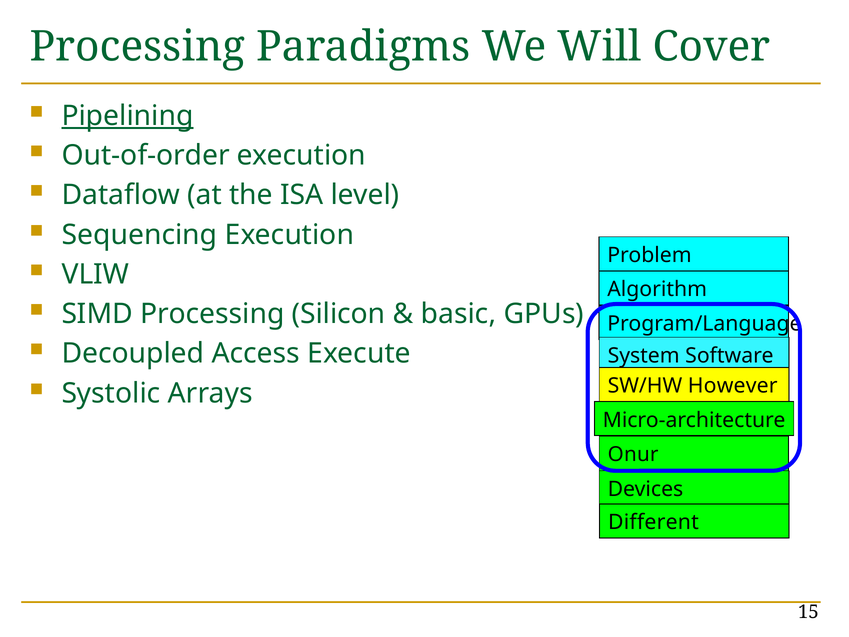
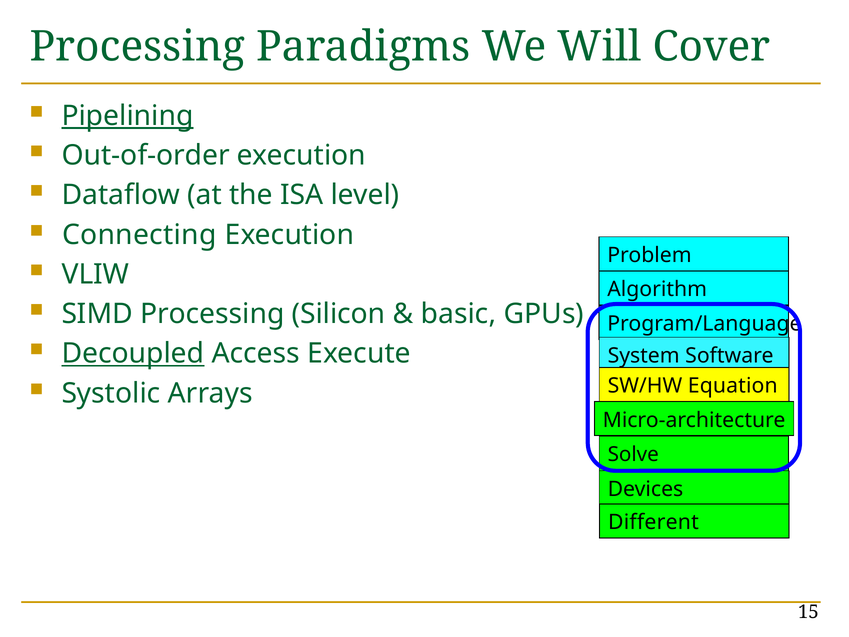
Sequencing: Sequencing -> Connecting (139, 235)
Decoupled underline: none -> present (133, 353)
However: However -> Equation (733, 385)
Onur: Onur -> Solve (633, 454)
